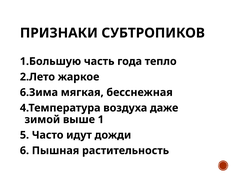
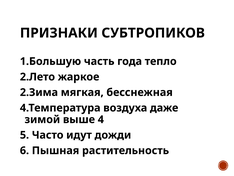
6.Зима: 6.Зима -> 2.Зима (39, 92)
1: 1 -> 4 (101, 119)
